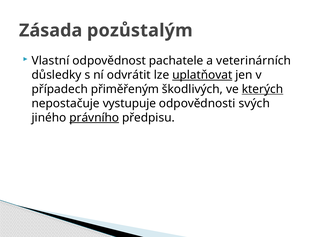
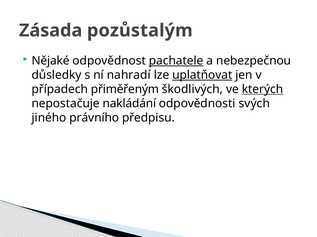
Vlastní: Vlastní -> Nějaké (51, 61)
pachatele underline: none -> present (176, 61)
veterinárních: veterinárních -> nebezpečnou (254, 61)
odvrátit: odvrátit -> nahradí (129, 75)
vystupuje: vystupuje -> nakládání (129, 104)
právního underline: present -> none (94, 118)
